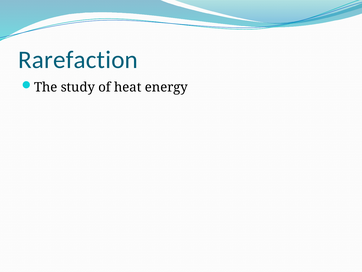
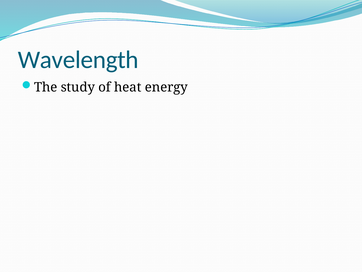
Rarefaction: Rarefaction -> Wavelength (78, 60)
